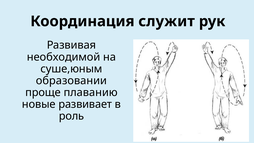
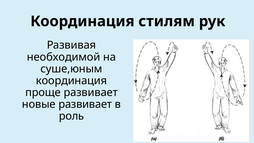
служит: служит -> стилям (167, 21)
образовании: образовании -> координация (71, 81)
проще плаванию: плаванию -> развивает (91, 92)
